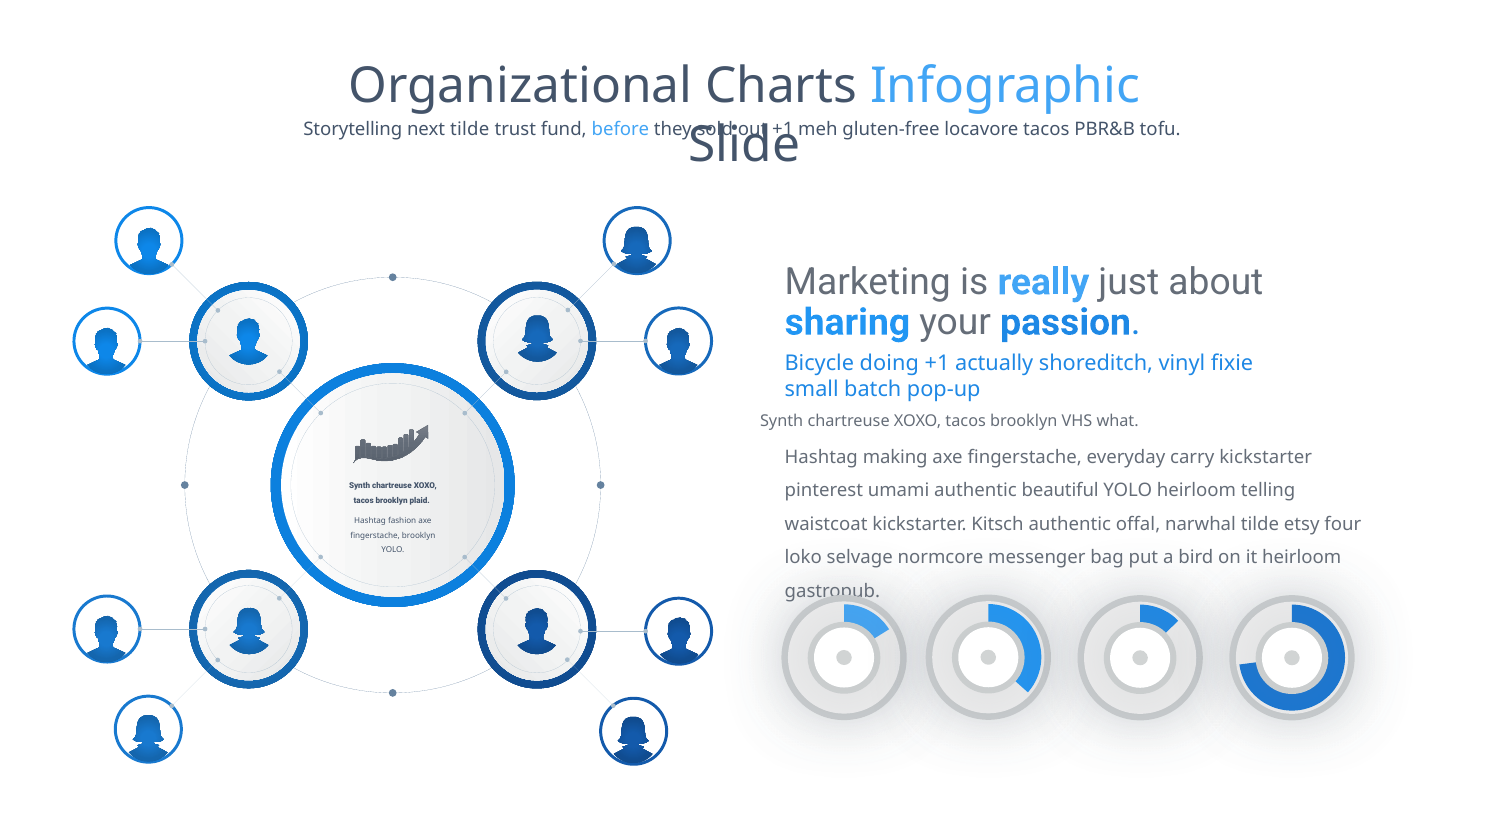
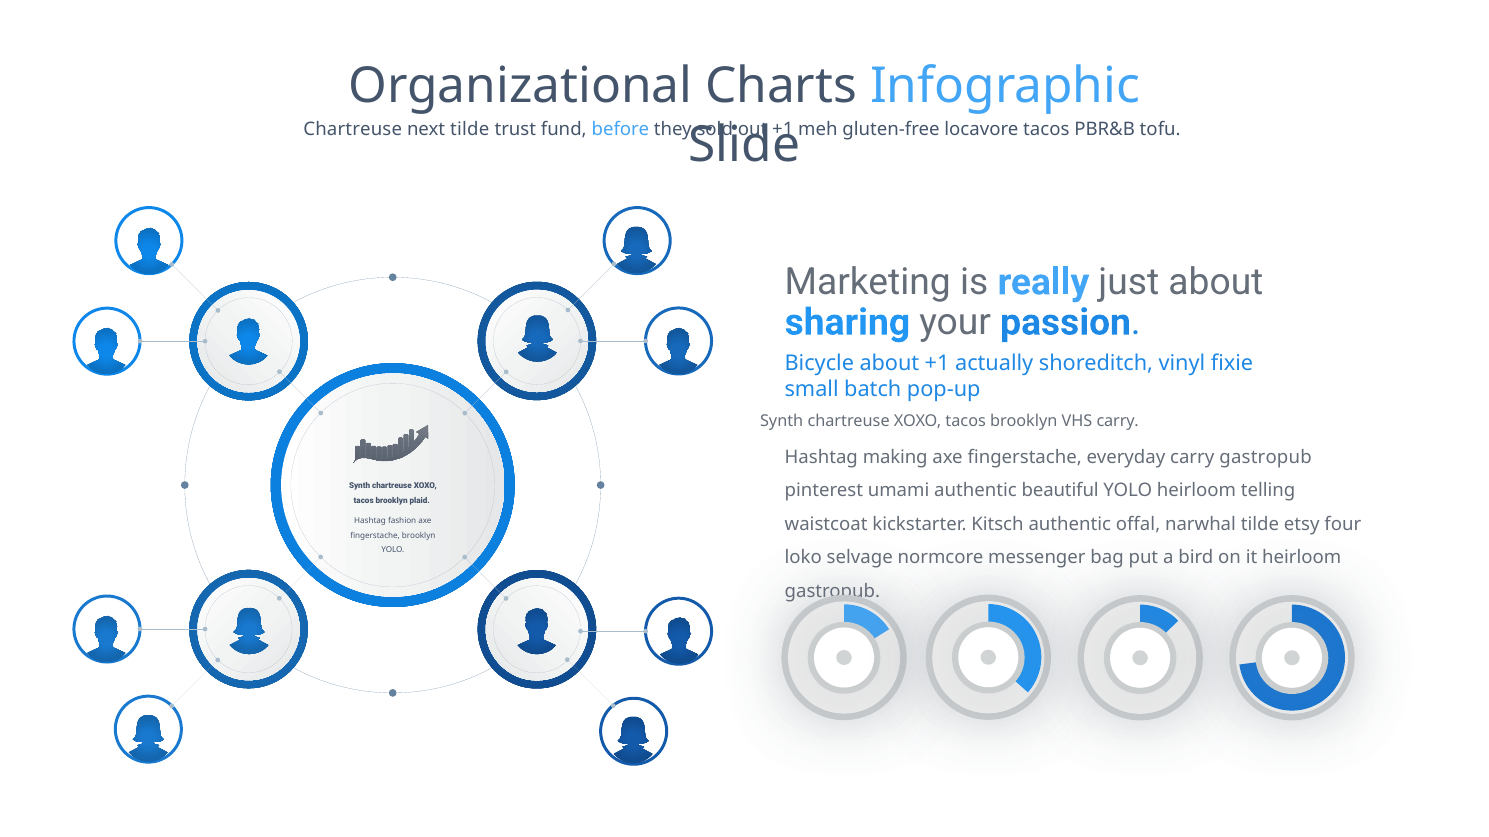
Storytelling: Storytelling -> Chartreuse (353, 130)
Bicycle doing: doing -> about (889, 364)
VHS what: what -> carry (1118, 421)
carry kickstarter: kickstarter -> gastropub (1266, 458)
